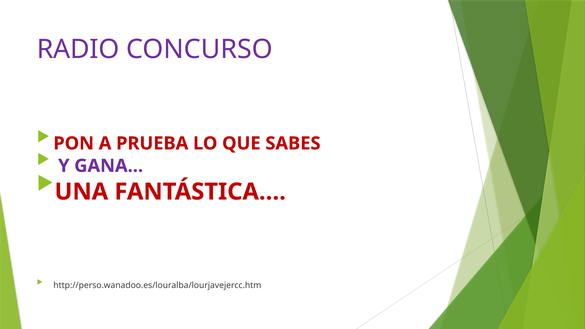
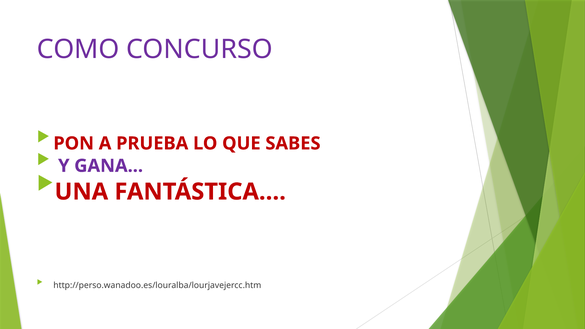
RADIO: RADIO -> COMO (78, 49)
